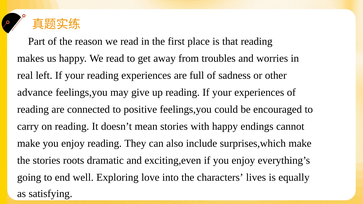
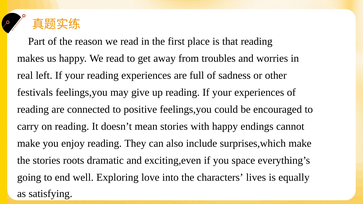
advance: advance -> festivals (35, 92)
if you enjoy: enjoy -> space (243, 160)
